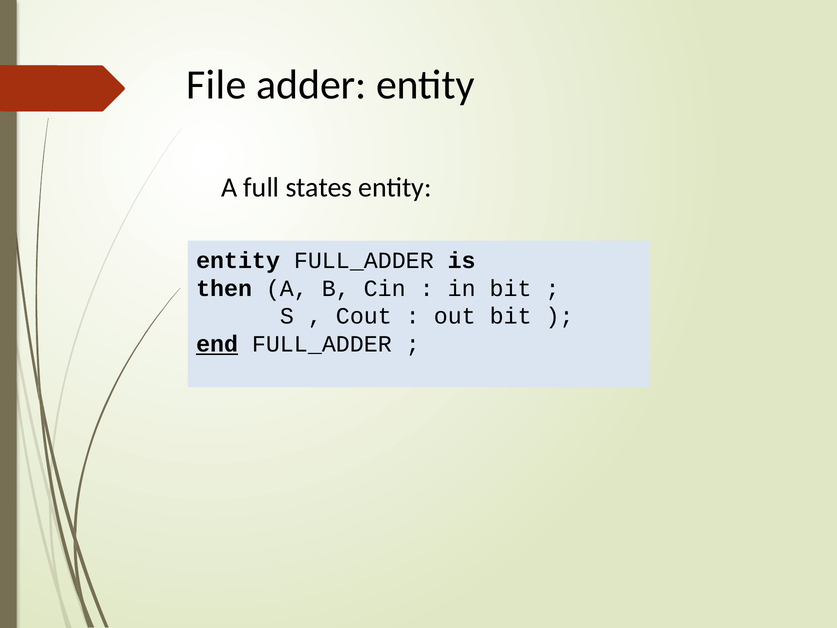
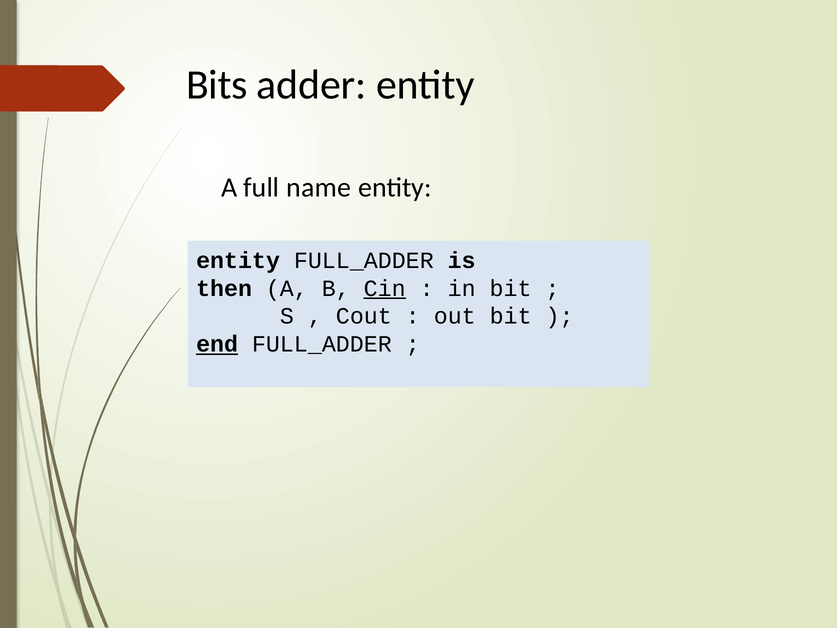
File: File -> Bits (217, 85)
states: states -> name (319, 188)
Cin underline: none -> present (385, 288)
